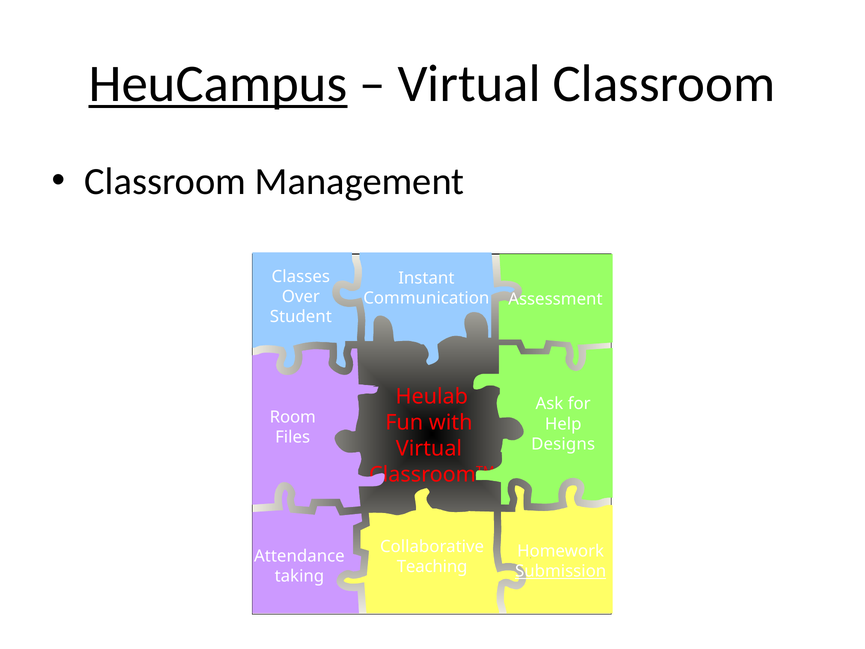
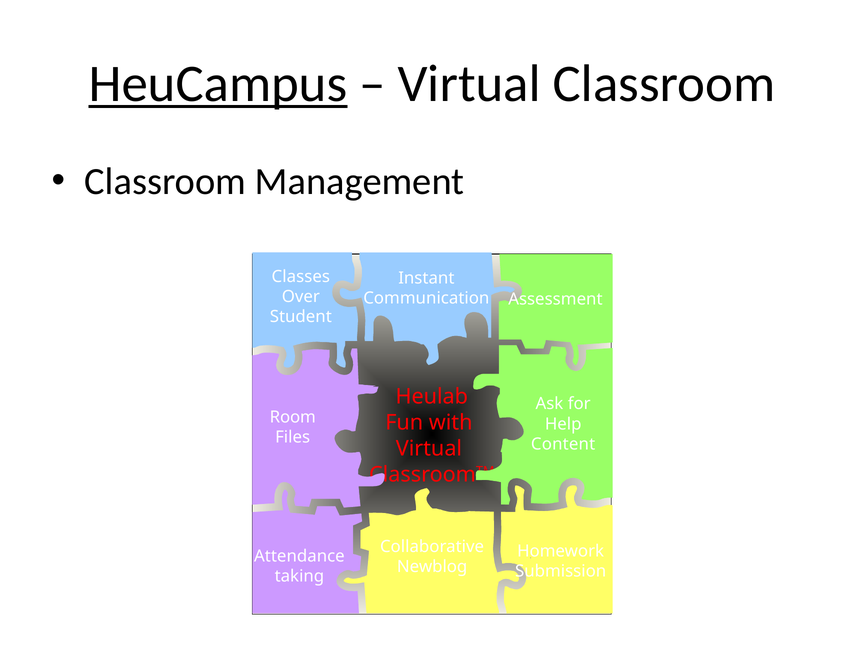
Designs: Designs -> Content (563, 444)
Teaching: Teaching -> Newblog (432, 567)
Submission underline: present -> none (561, 571)
